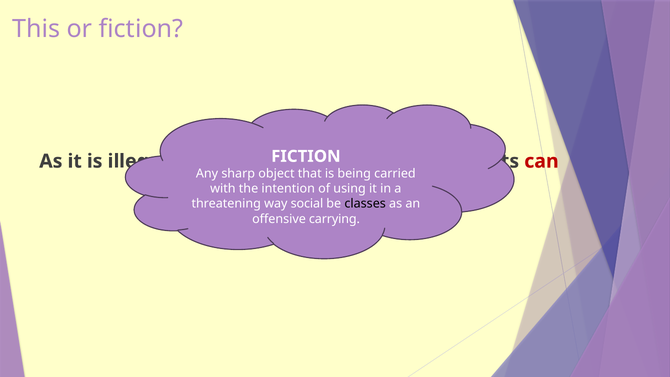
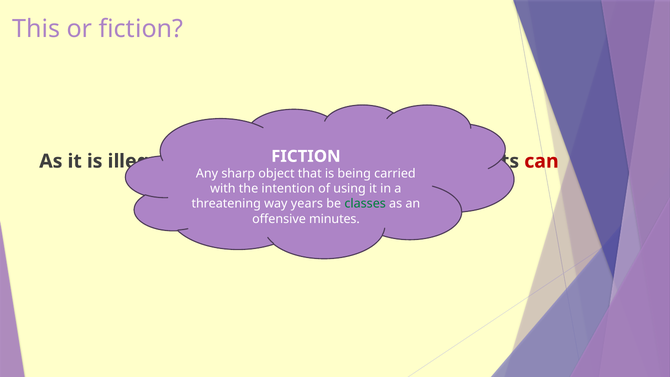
social: social -> years (307, 204)
classes colour: black -> green (365, 204)
carrying: carrying -> minutes (334, 219)
